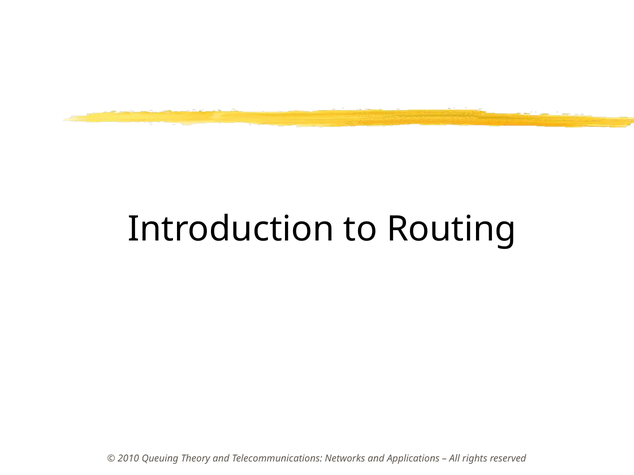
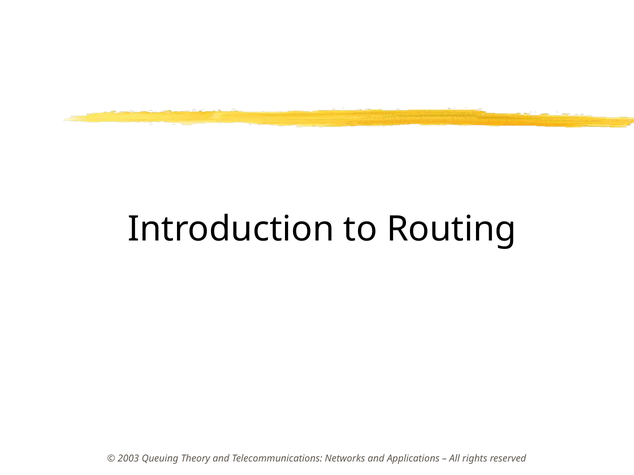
2010: 2010 -> 2003 (128, 459)
